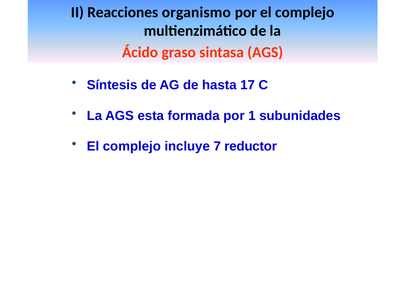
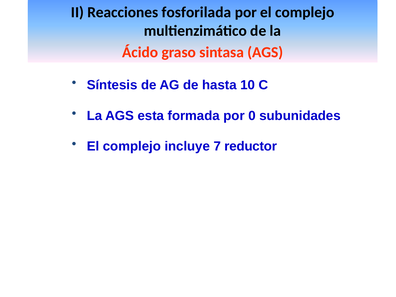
organismo: organismo -> fosforilada (196, 12)
17: 17 -> 10 (248, 85)
1: 1 -> 0 (252, 116)
